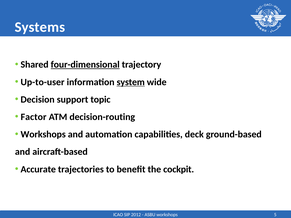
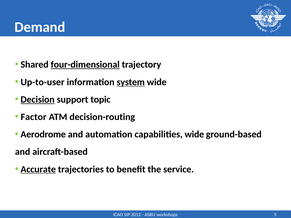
Systems: Systems -> Demand (40, 27)
Decision underline: none -> present (38, 100)
Workshops: Workshops -> Aerodrome (43, 135)
capabilities deck: deck -> wide (194, 135)
Accurate underline: none -> present (38, 169)
cockpit: cockpit -> service (179, 169)
